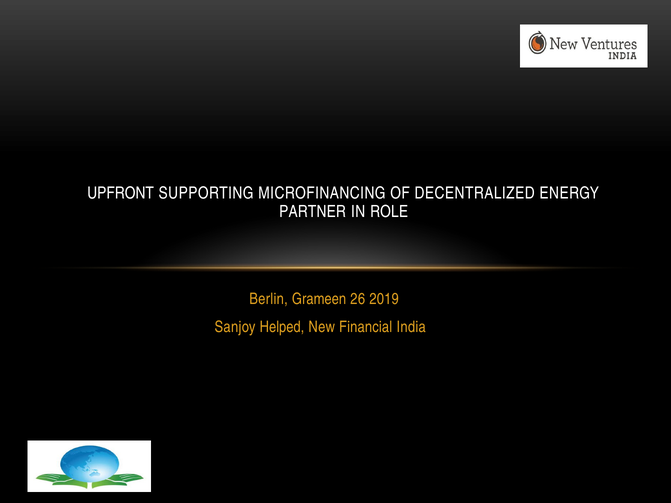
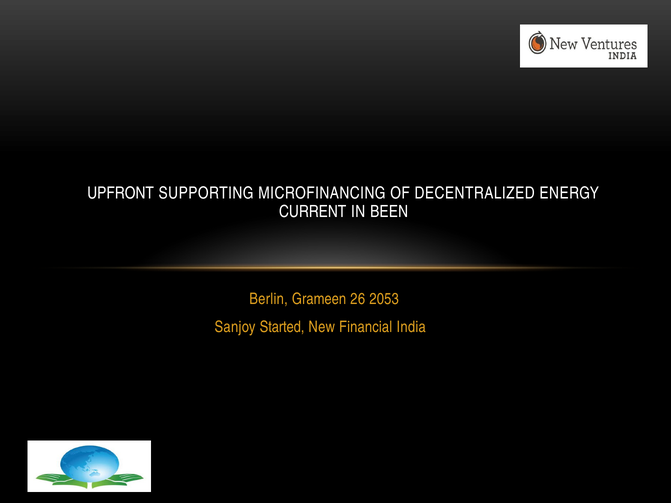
PARTNER: PARTNER -> CURRENT (313, 212)
ROLE: ROLE -> BEEN (389, 212)
2019: 2019 -> 2053 (384, 299)
Helped: Helped -> Started (282, 327)
